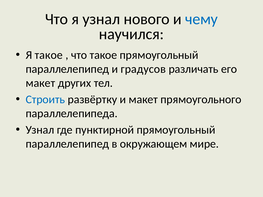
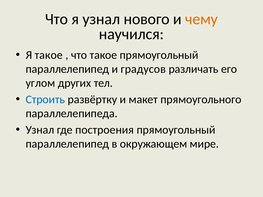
чему colour: blue -> orange (202, 19)
макет: макет -> углом (40, 83)
пунктирной: пунктирной -> построения (105, 130)
